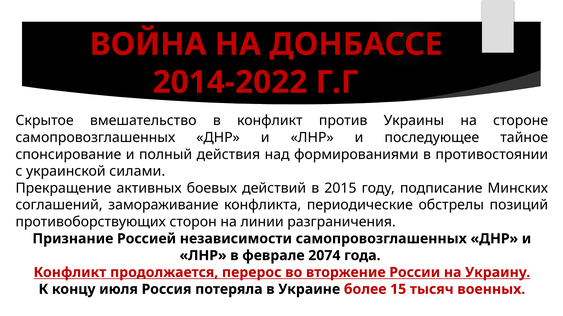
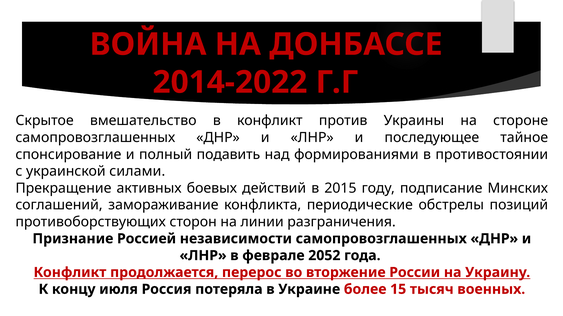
действия: действия -> подавить (228, 155)
2074: 2074 -> 2052 (324, 256)
